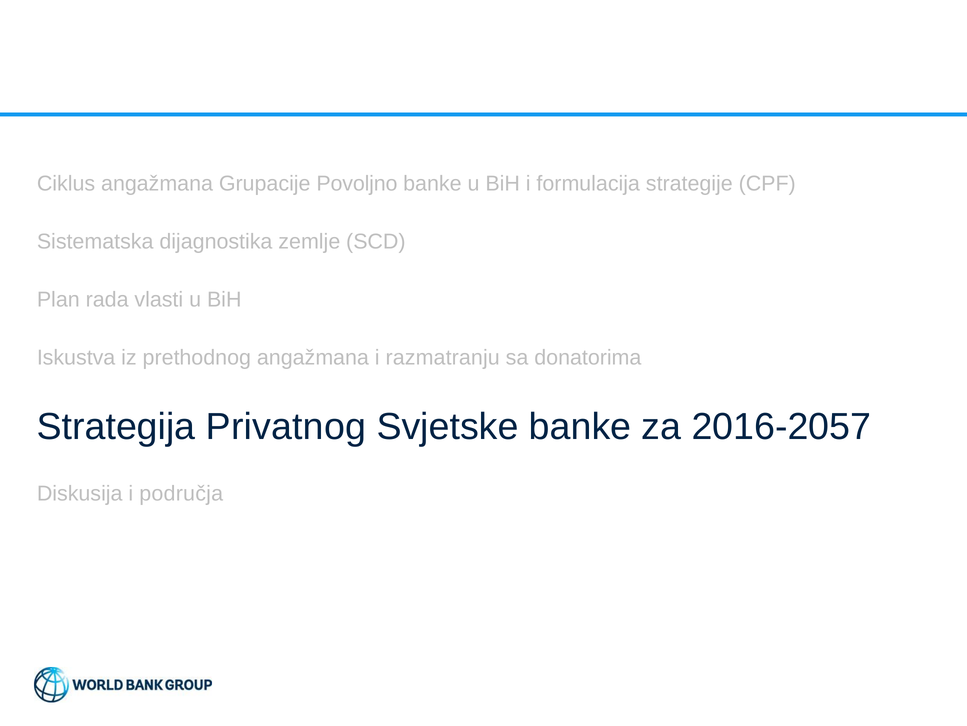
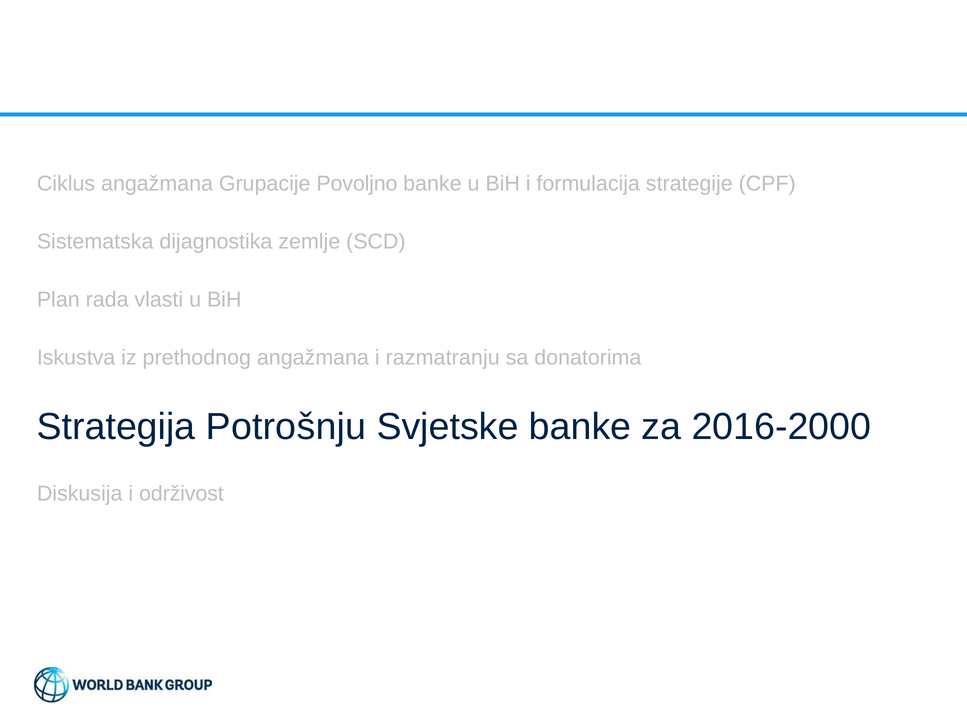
Privatnog: Privatnog -> Potrošnju (286, 426)
2016-2057: 2016-2057 -> 2016-2000 (781, 426)
područja: područja -> održivost (181, 493)
